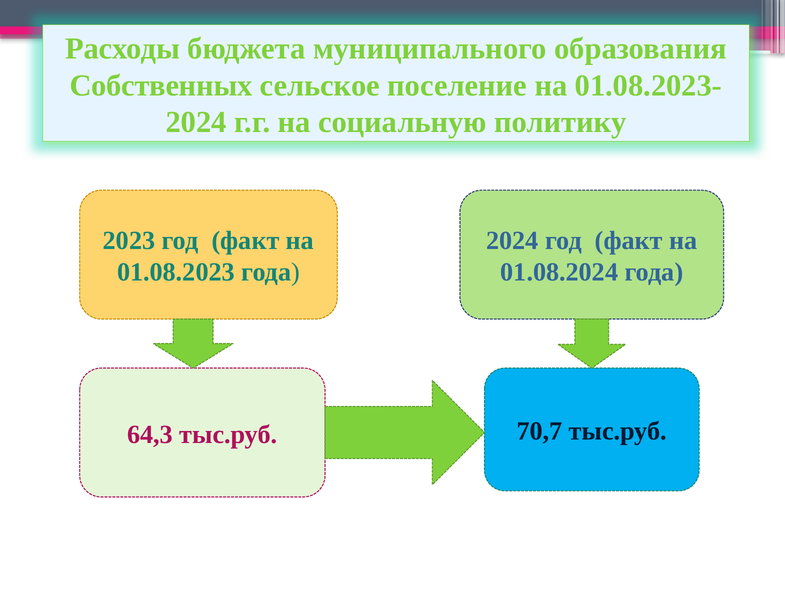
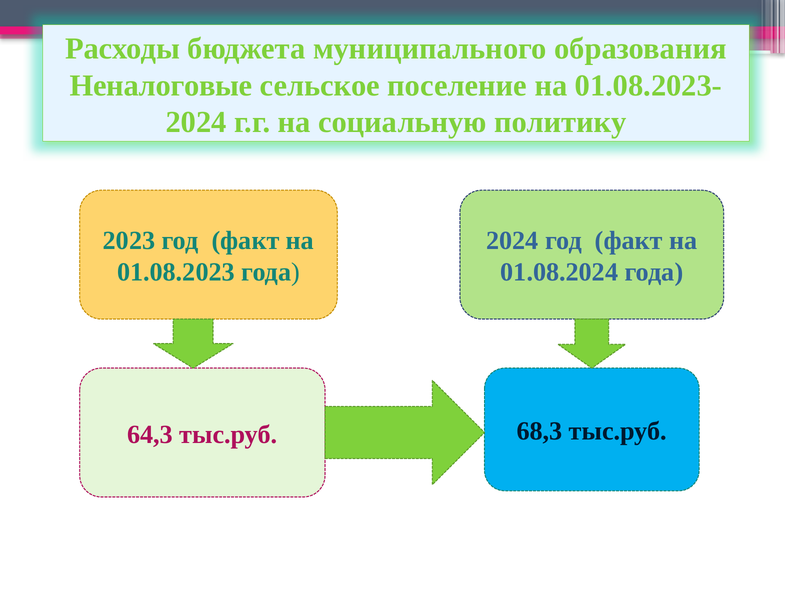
Собственных: Собственных -> Неналоговые (161, 85)
70,7: 70,7 -> 68,3 (540, 431)
